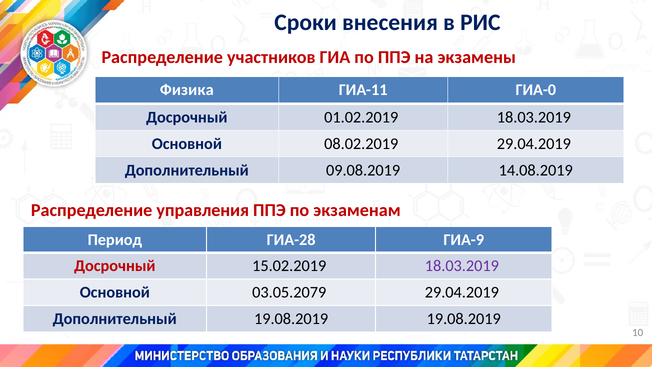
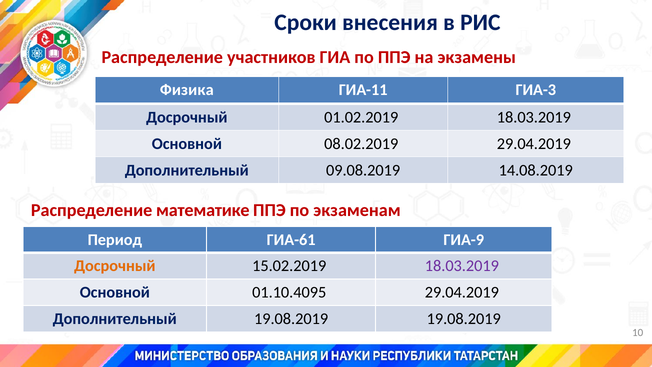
ГИА-0: ГИА-0 -> ГИА-3 (536, 90)
управления: управления -> математике (203, 210)
ГИА-28: ГИА-28 -> ГИА-61 (291, 240)
Досрочный colour: red -> orange (115, 266)
03.05.2079: 03.05.2079 -> 01.10.4095 (289, 292)
